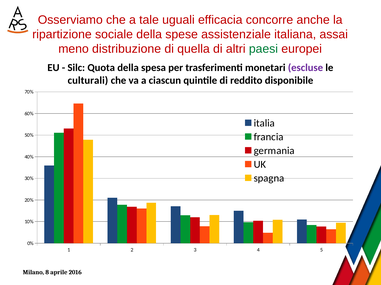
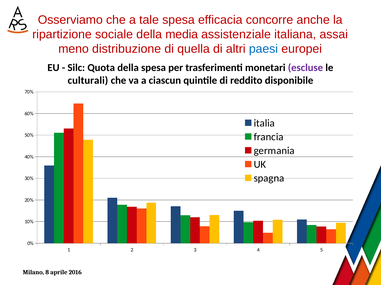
tale uguali: uguali -> spesa (178, 20)
spese: spese -> media (182, 34)
paesi colour: green -> blue (263, 49)
